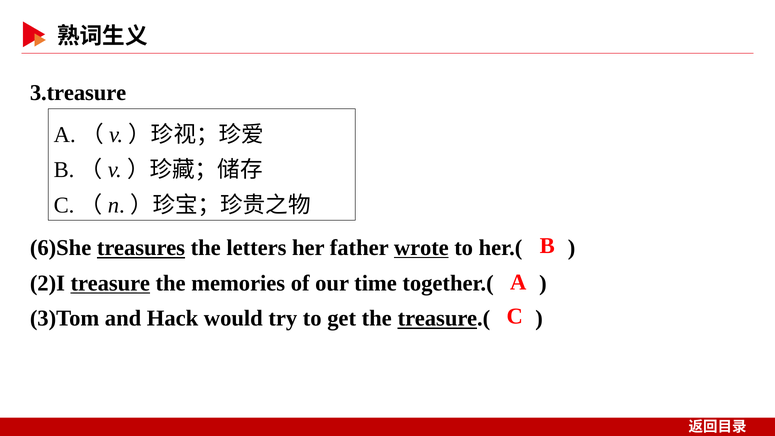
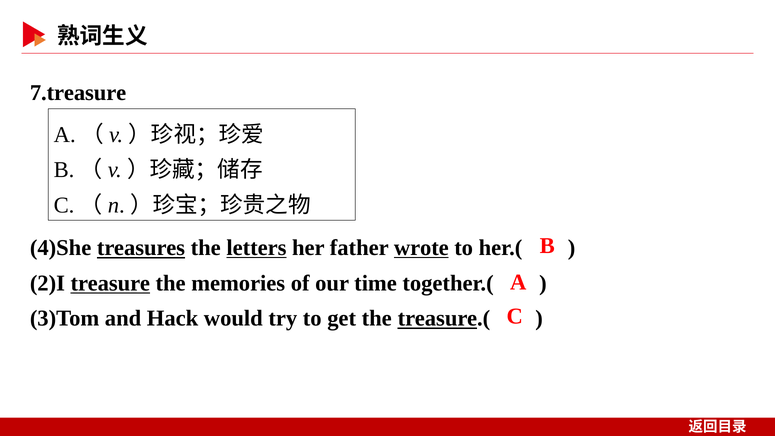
3.treasure: 3.treasure -> 7.treasure (78, 93)
6)She: 6)She -> 4)She (61, 248)
letters underline: none -> present (256, 248)
